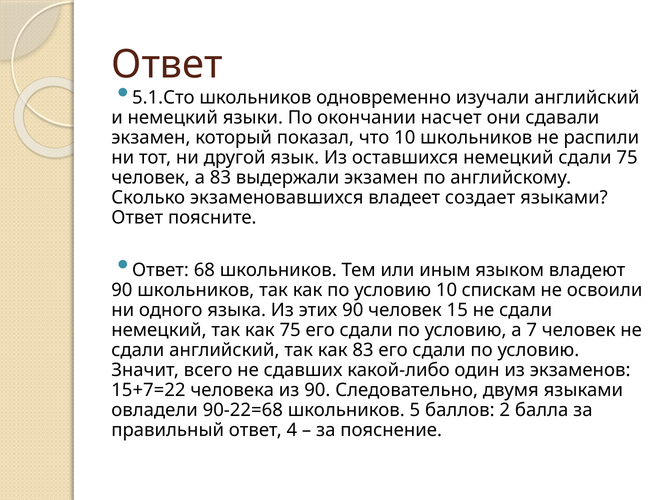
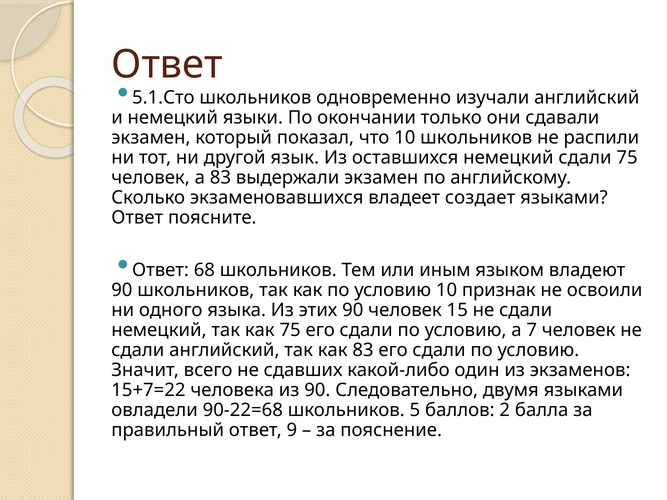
насчет: насчет -> только (451, 118)
спискам: спискам -> признак (499, 290)
4: 4 -> 9 (292, 430)
